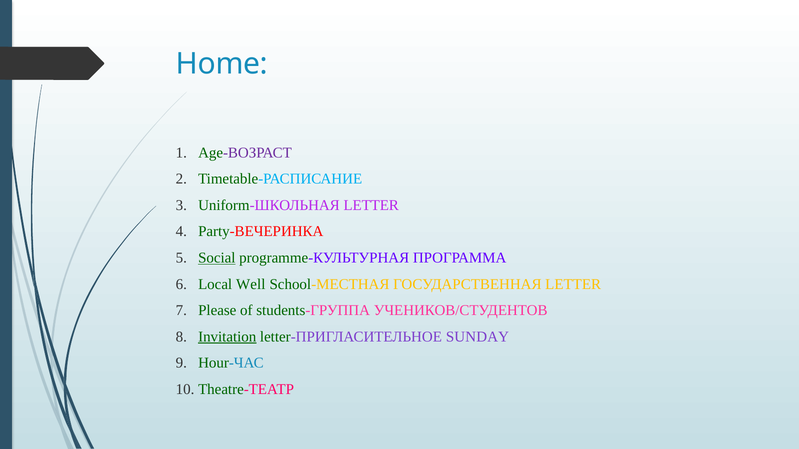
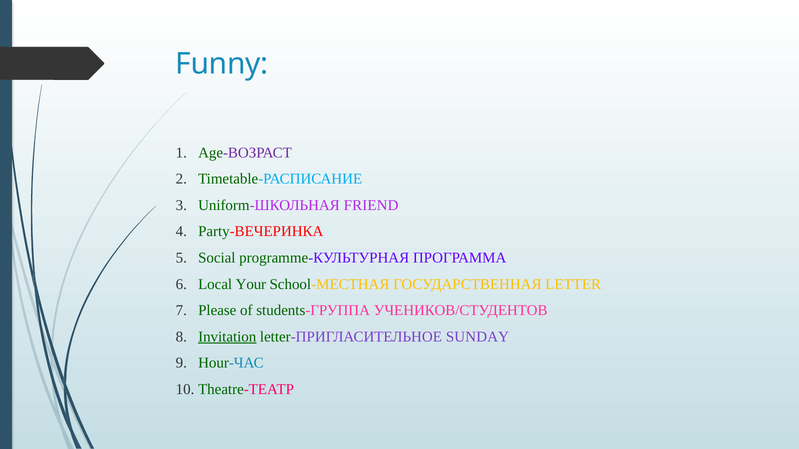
Home: Home -> Funny (222, 64)
Uniform-ШКОЛЬНАЯ LETTER: LETTER -> FRIEND (371, 205)
Social underline: present -> none (217, 258)
Well: Well -> Your (251, 284)
